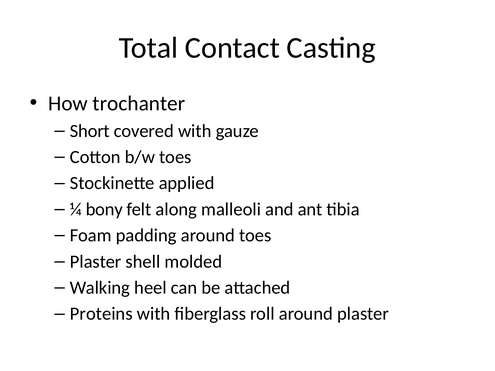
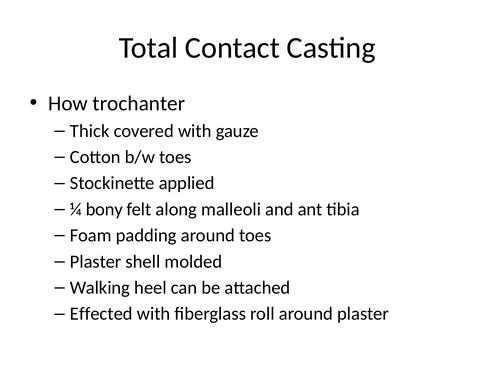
Short: Short -> Thick (90, 131)
Proteins: Proteins -> Effected (101, 314)
